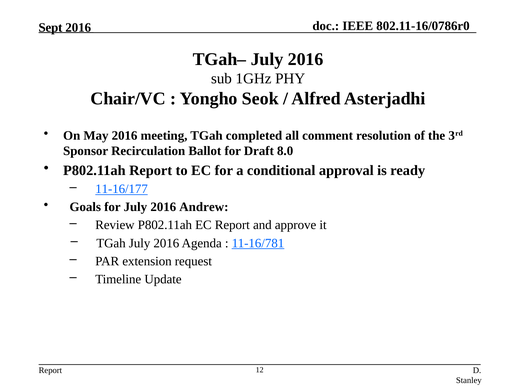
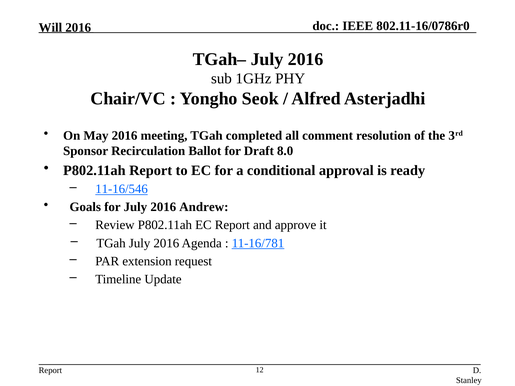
Sept: Sept -> Will (50, 27)
11-16/177: 11-16/177 -> 11-16/546 (122, 189)
